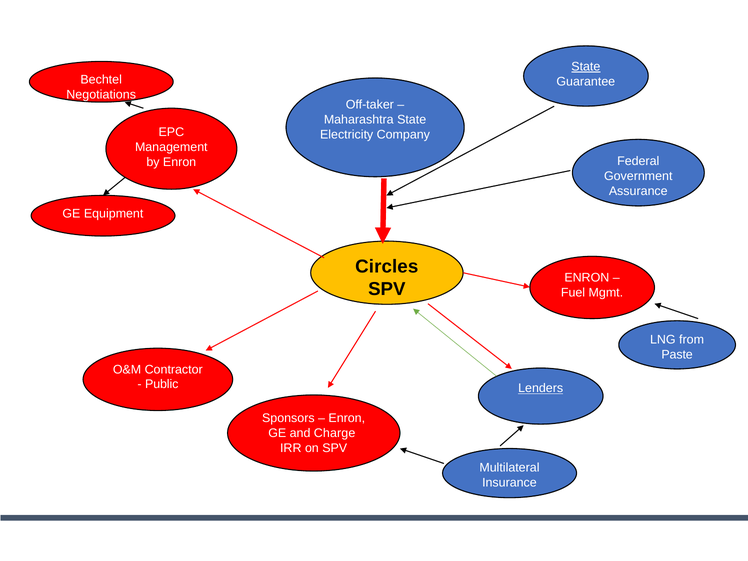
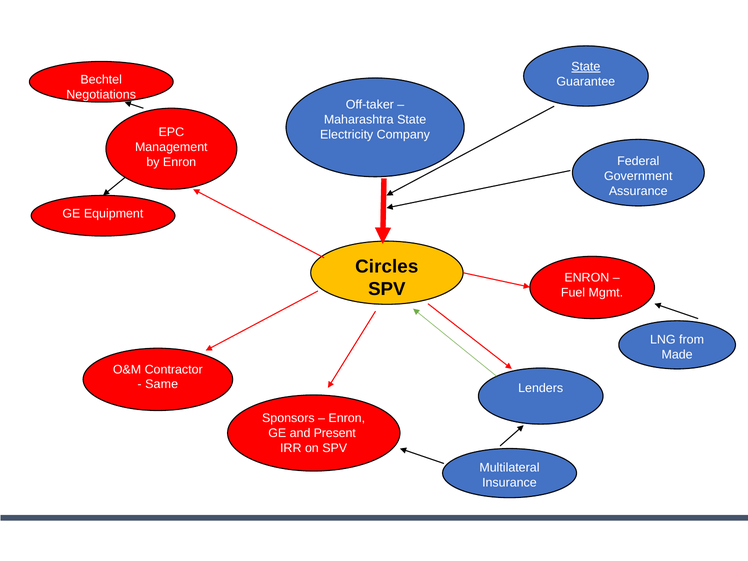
Paste: Paste -> Made (677, 355)
Public: Public -> Same (162, 384)
Lenders underline: present -> none (541, 388)
Charge: Charge -> Present (335, 433)
